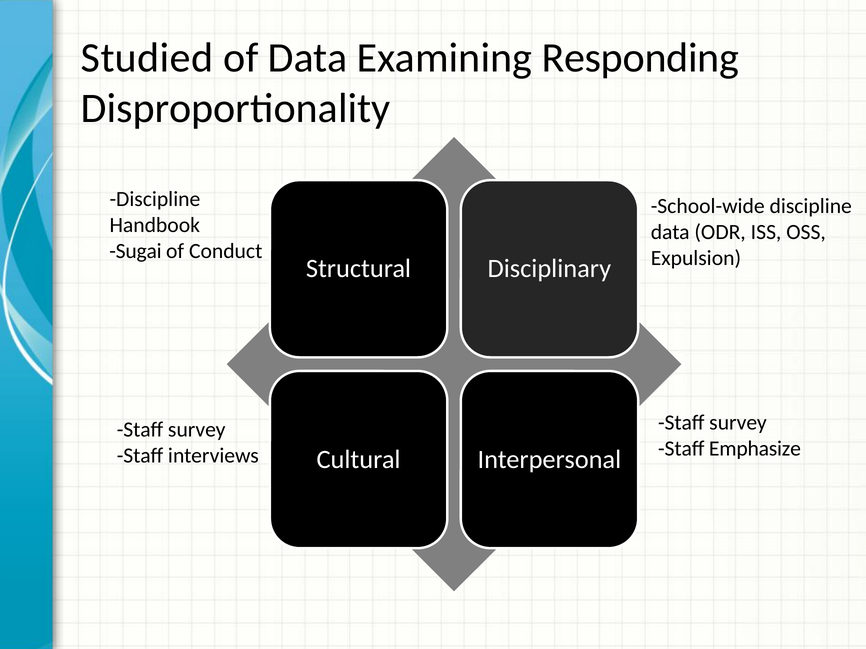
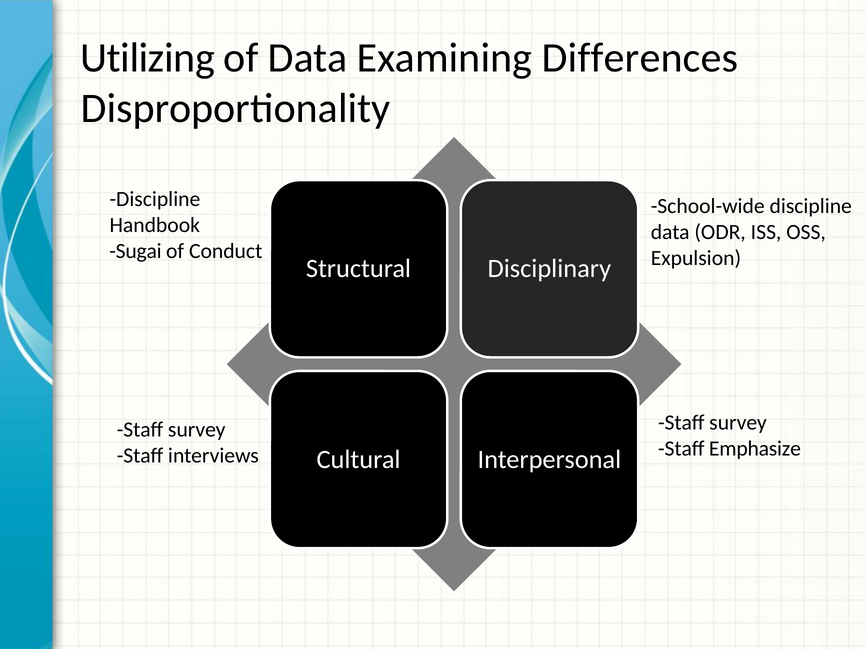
Studied: Studied -> Utilizing (147, 58)
Responding: Responding -> Differences (640, 58)
